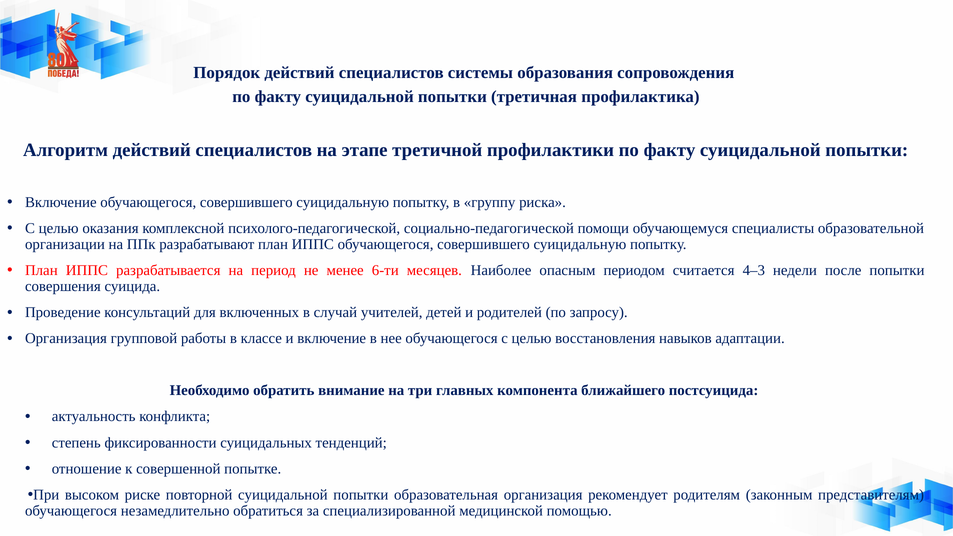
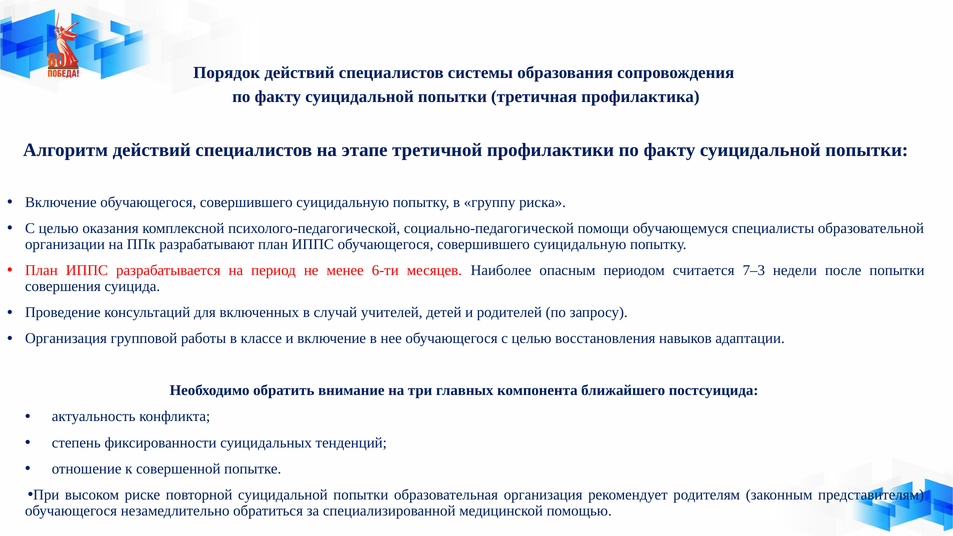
4–3: 4–3 -> 7–3 (754, 270)
